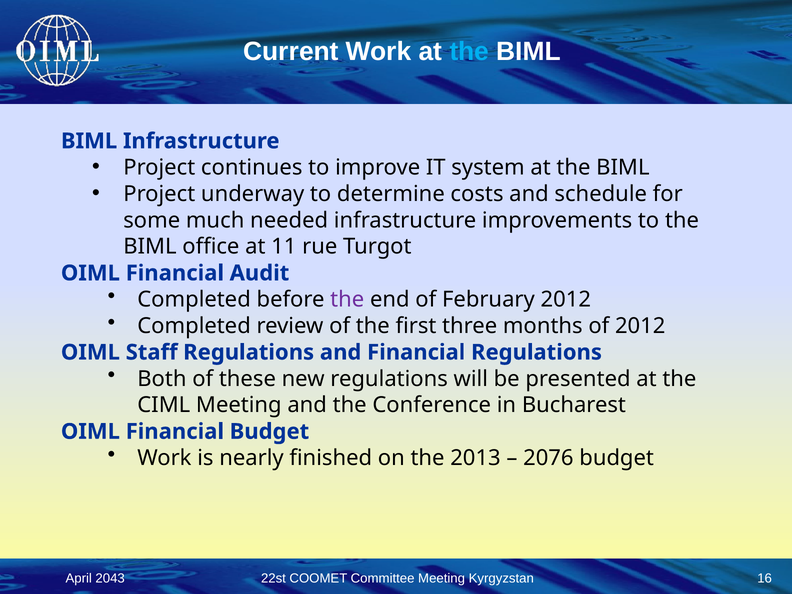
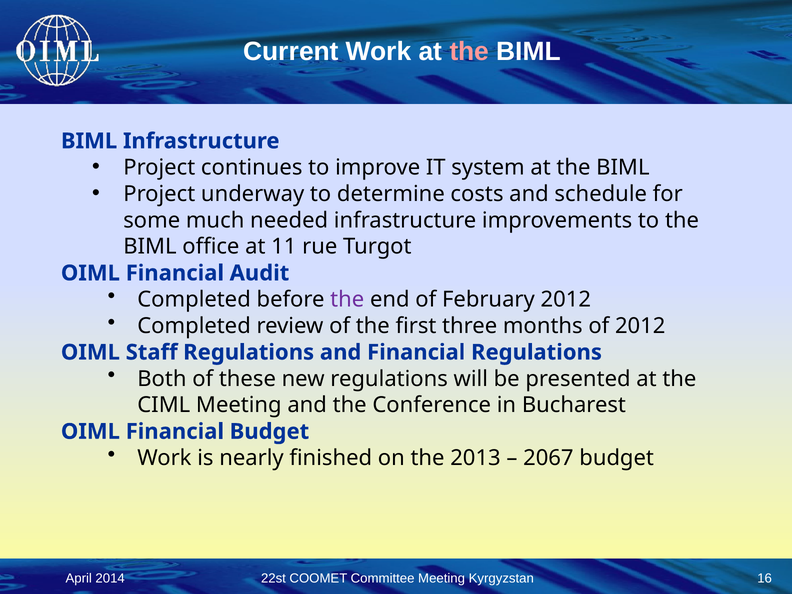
the colour: light blue -> pink (469, 51)
2076: 2076 -> 2067 (548, 458)
2043: 2043 -> 2014 (110, 579)
